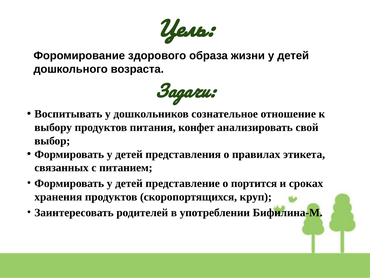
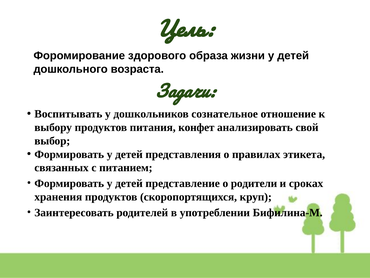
портится: портится -> родители (254, 183)
